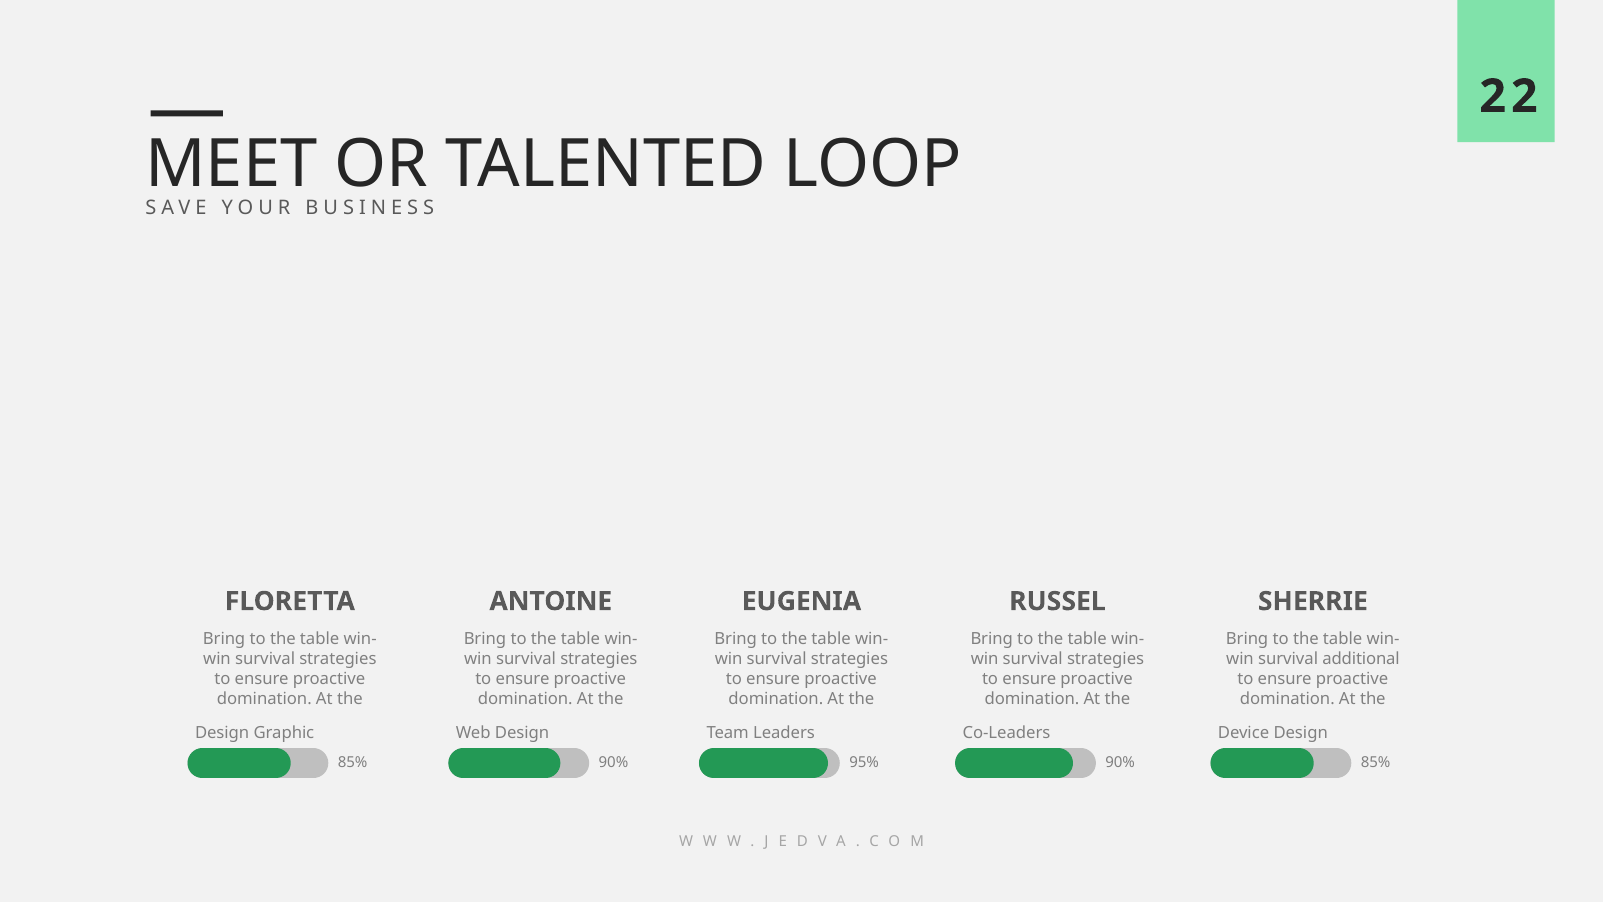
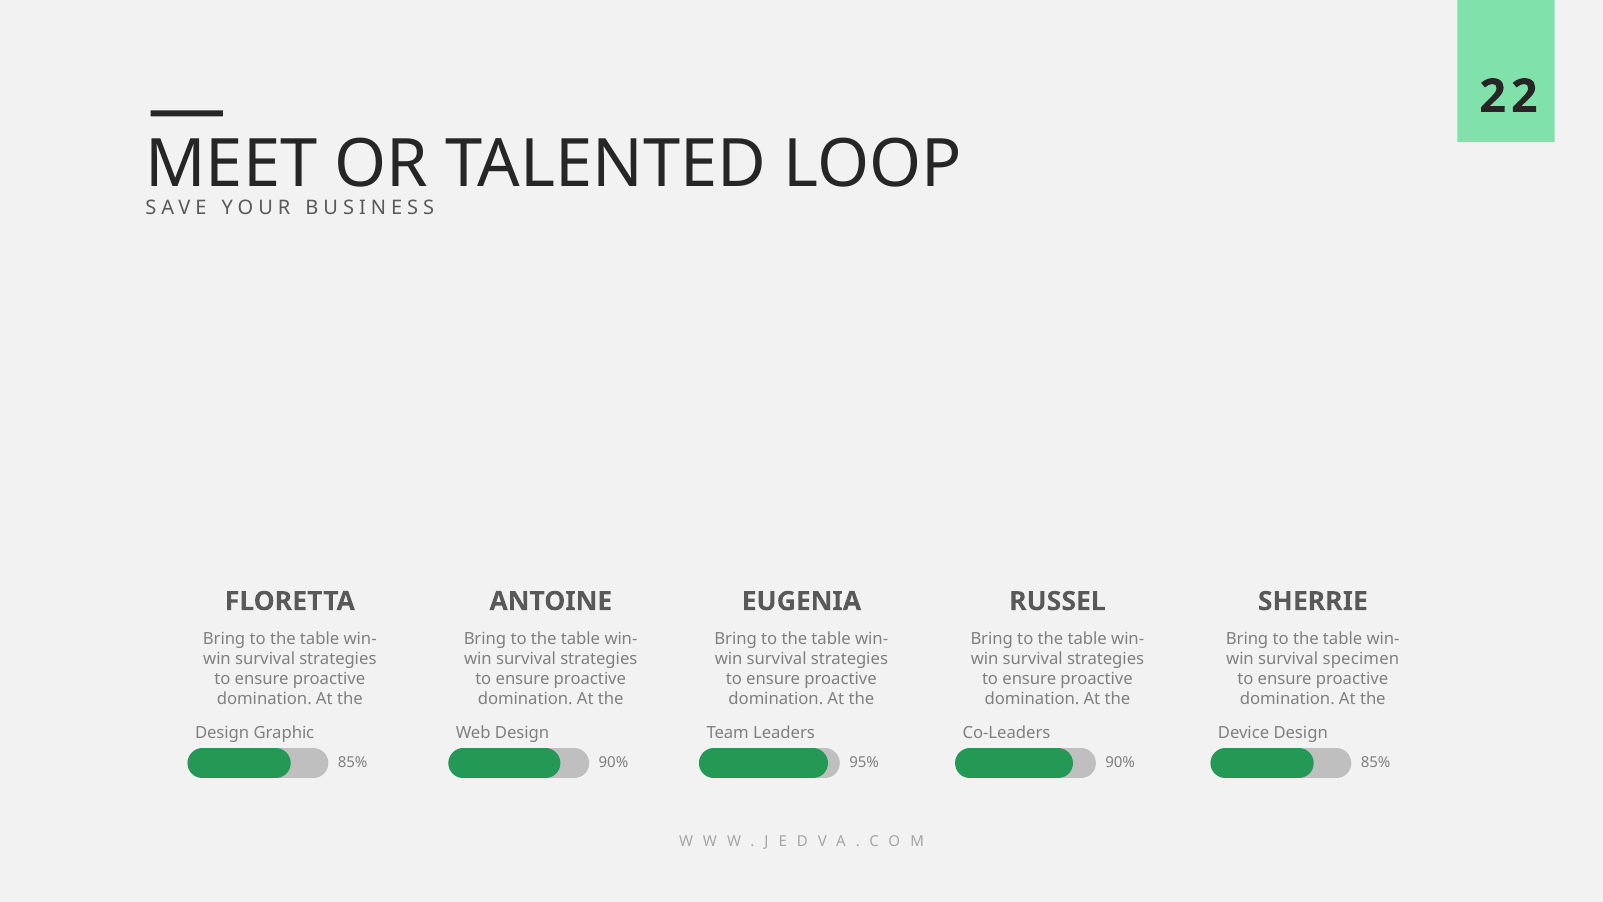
additional: additional -> specimen (1361, 659)
